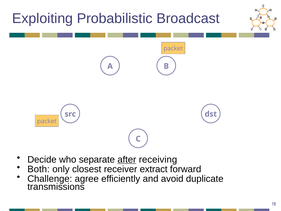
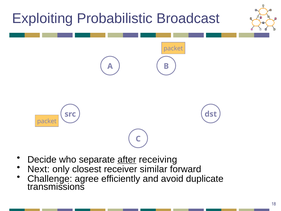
Both: Both -> Next (39, 169)
extract: extract -> similar (154, 169)
